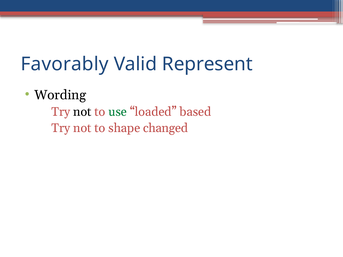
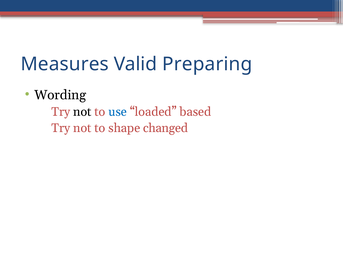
Favorably: Favorably -> Measures (65, 64)
Represent: Represent -> Preparing (207, 64)
use colour: green -> blue (118, 112)
